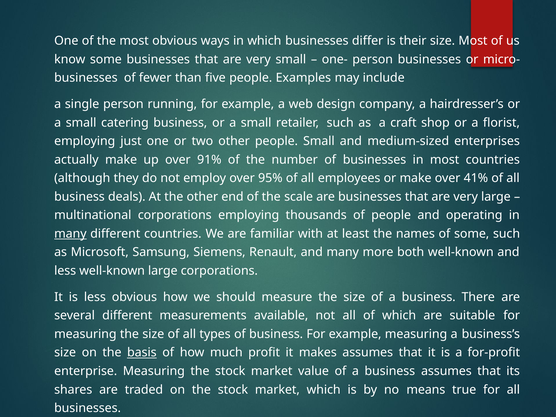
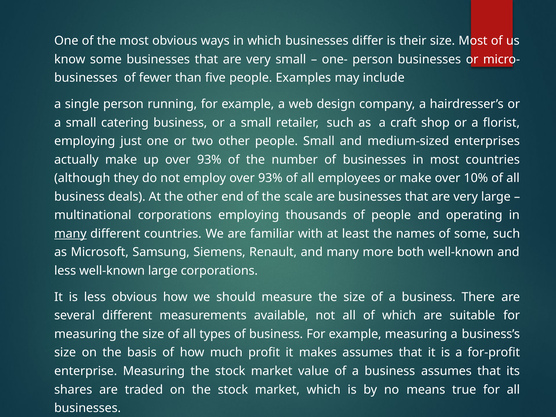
up over 91%: 91% -> 93% (209, 160)
employ over 95%: 95% -> 93% (270, 178)
41%: 41% -> 10% (476, 178)
basis underline: present -> none (142, 353)
